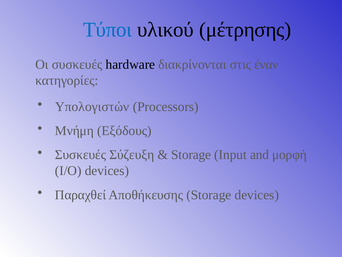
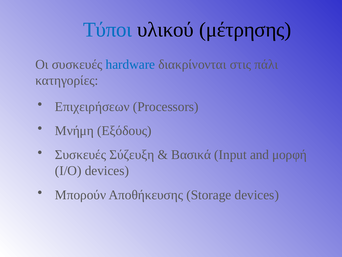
hardware colour: black -> blue (130, 64)
έναν: έναν -> πάλι (266, 64)
Υπολογιστών: Υπολογιστών -> Επιχειρήσεων (92, 106)
Storage: Storage -> Βασικά (191, 155)
Παραχθεί: Παραχθεί -> Μπορούν (81, 195)
